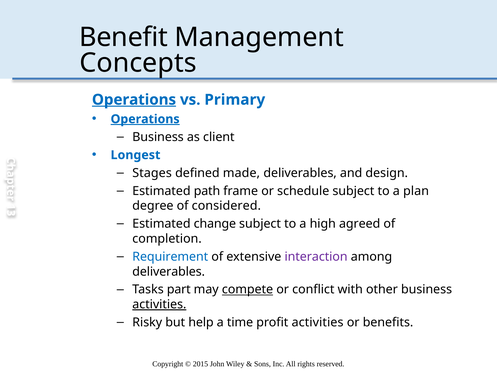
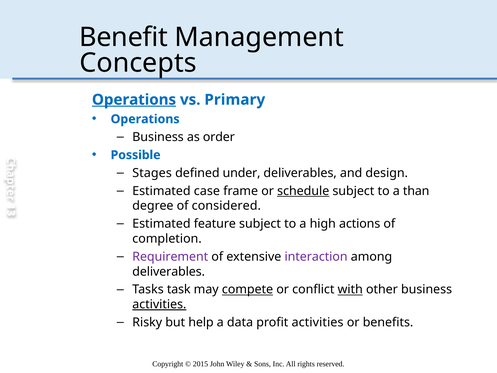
Operations underline: present -> none (145, 119)
client: client -> order (219, 137)
Longest: Longest -> Possible (136, 155)
made: made -> under (242, 173)
path: path -> case (207, 191)
schedule underline: none -> present (303, 191)
plan: plan -> than (416, 191)
change: change -> feature (215, 224)
agreed: agreed -> actions (360, 224)
Requirement colour: blue -> purple (170, 257)
part: part -> task (179, 289)
with underline: none -> present (350, 289)
time: time -> data (240, 322)
